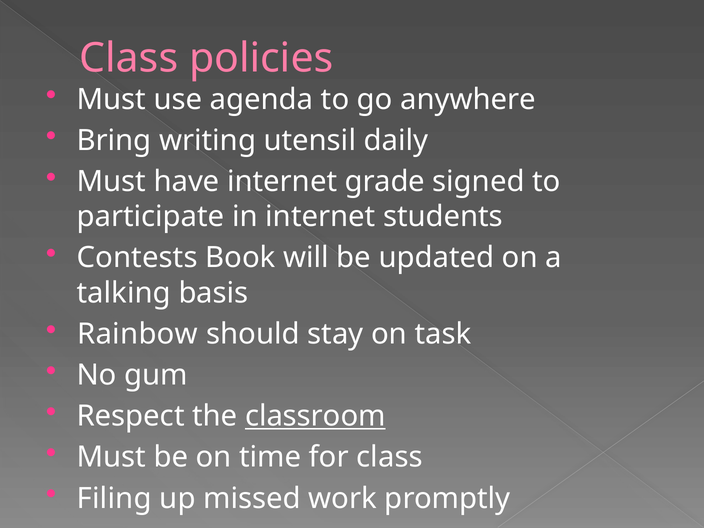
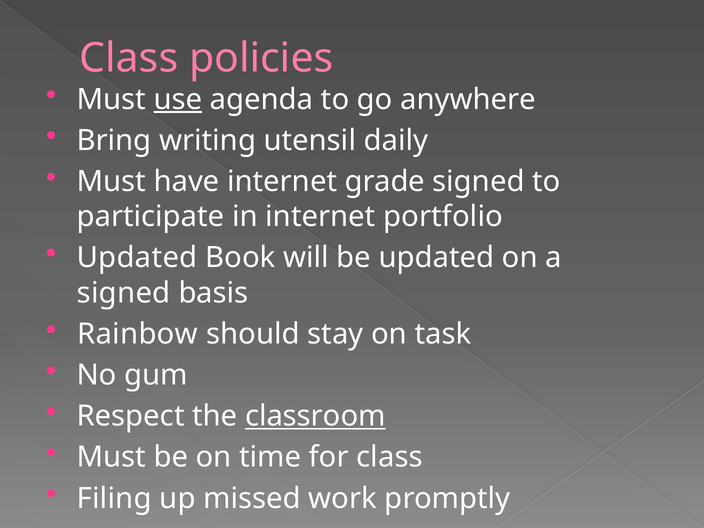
use underline: none -> present (178, 99)
students: students -> portfolio (443, 217)
Contests: Contests -> Updated (137, 258)
talking: talking -> signed (124, 293)
